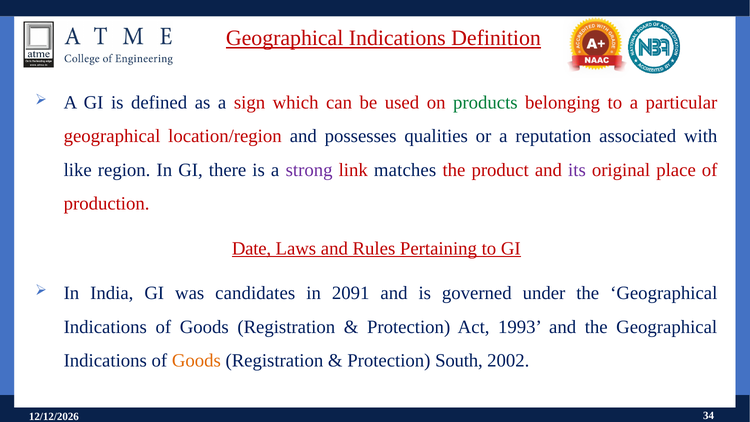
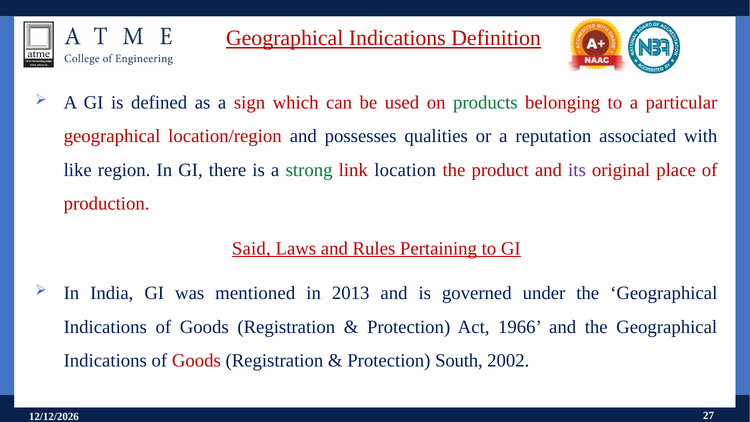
strong colour: purple -> green (309, 170)
matches: matches -> location (405, 170)
Date: Date -> Said (251, 248)
candidates: candidates -> mentioned (255, 293)
2091: 2091 -> 2013 (351, 293)
1993: 1993 -> 1966 (520, 327)
Goods colour: orange -> red (196, 360)
34: 34 -> 27 (709, 416)
